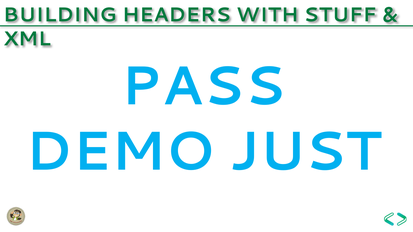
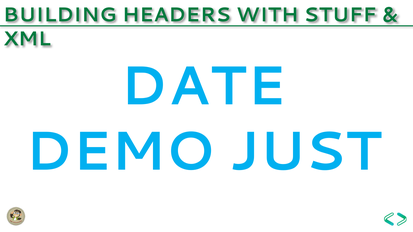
PASS: PASS -> DATE (203, 87)
